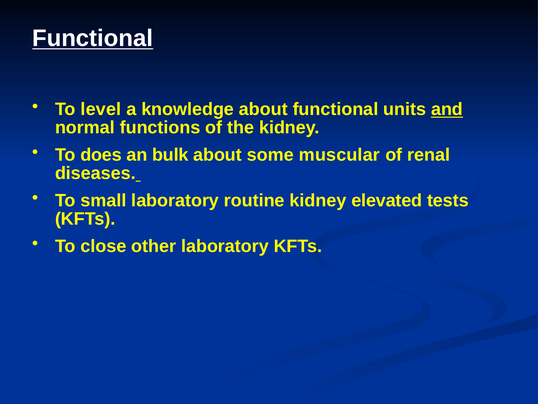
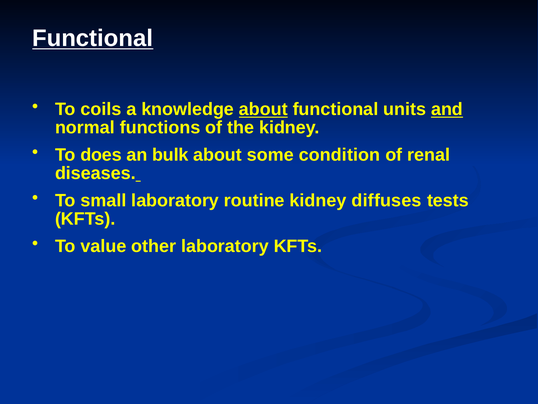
level: level -> coils (101, 109)
about underline: none -> present (263, 109)
muscular: muscular -> condition (339, 155)
elevated: elevated -> diffuses (387, 200)
close: close -> value (103, 246)
